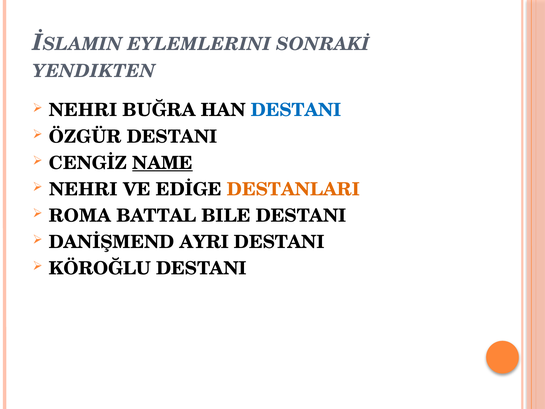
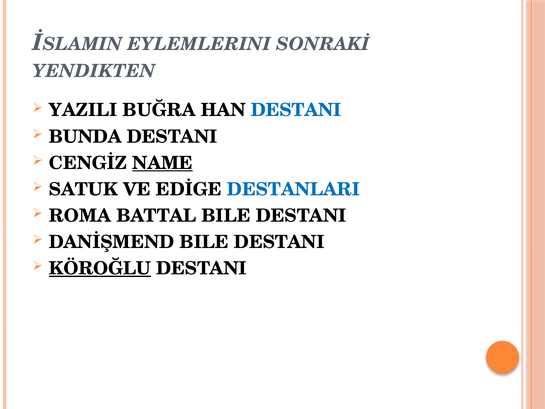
NEHRI: NEHRI -> YAZILI (83, 110)
ÖZGÜR: ÖZGÜR -> BUNDA (85, 137)
NEHRI: NEHRI -> SATUK (83, 189)
DESTANLARI colour: orange -> blue (293, 189)
DANİŞMEND AYRI: AYRI -> BILE (204, 242)
KÖROĞLU underline: none -> present (100, 268)
